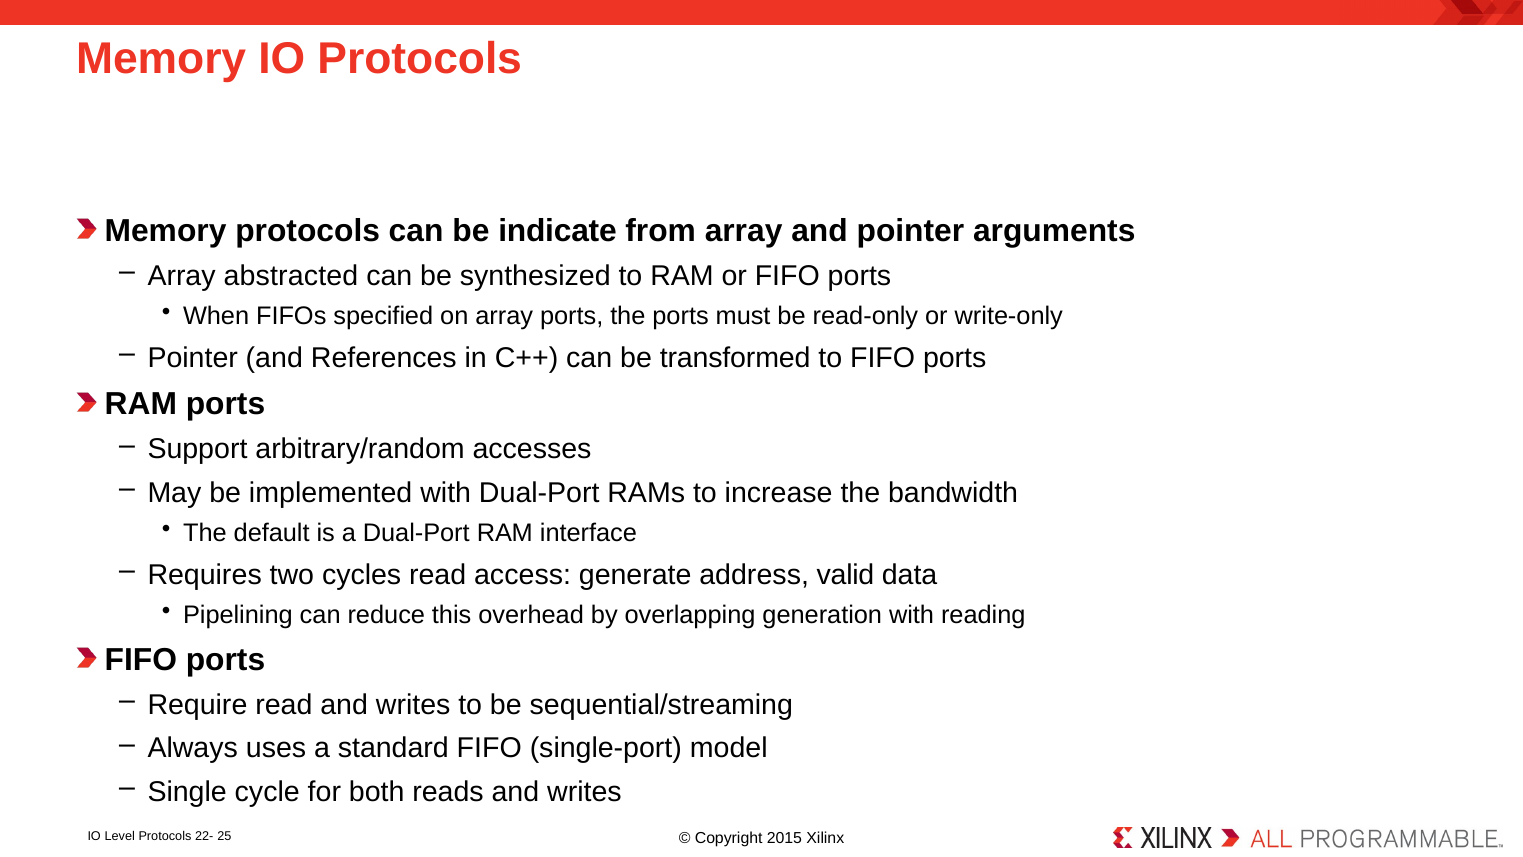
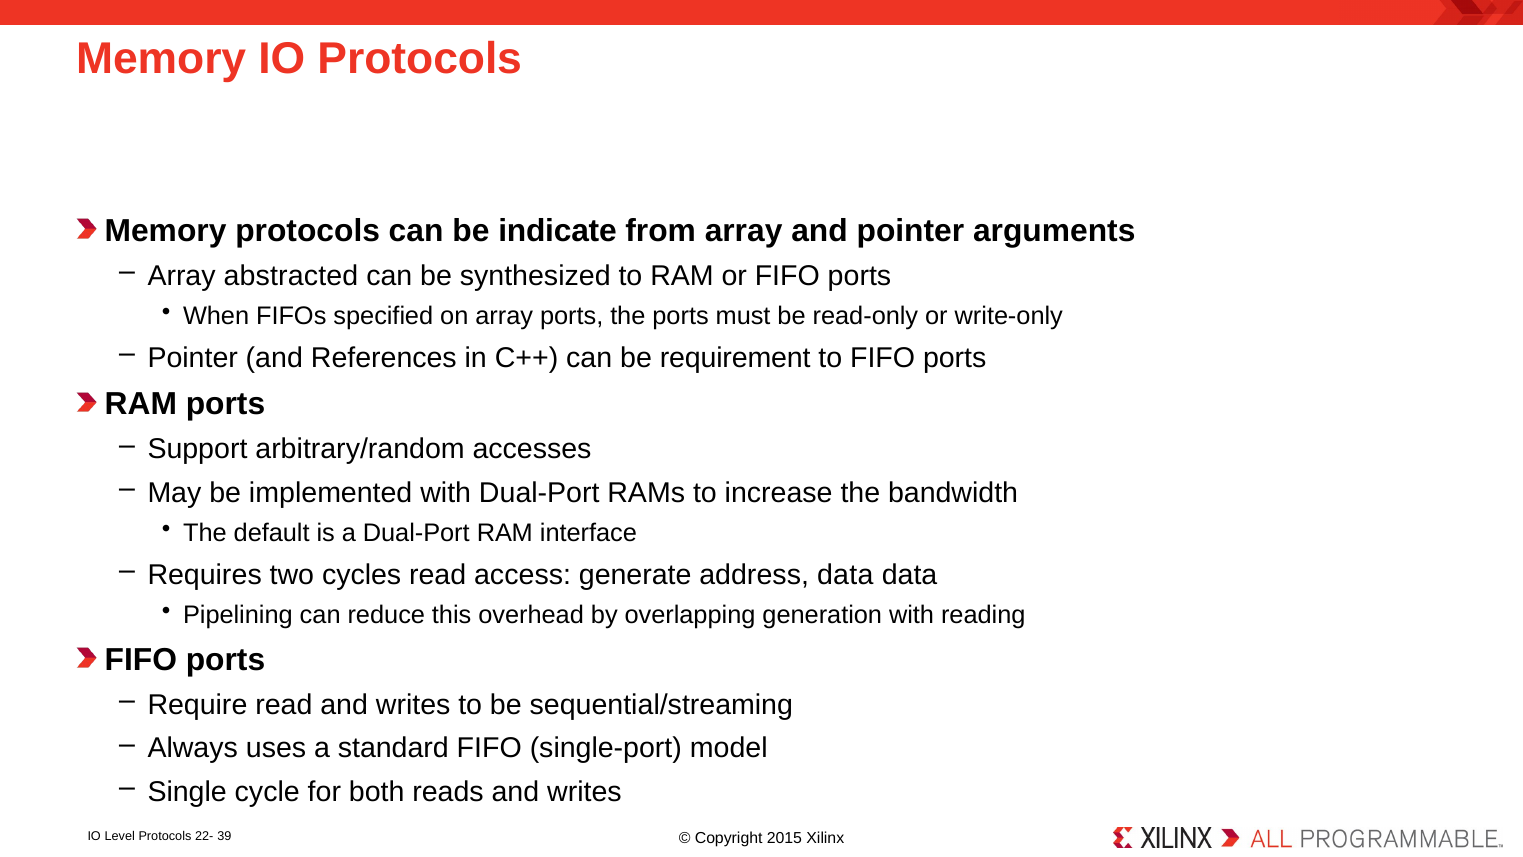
transformed: transformed -> requirement (735, 358)
address valid: valid -> data (845, 575)
25: 25 -> 39 (224, 836)
